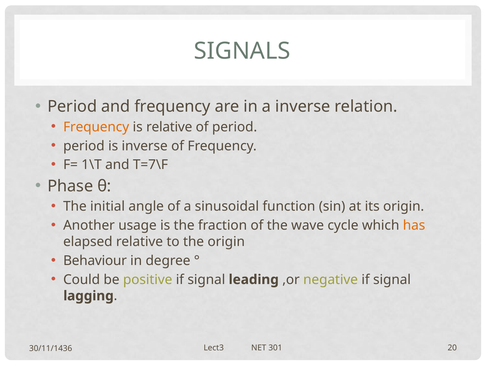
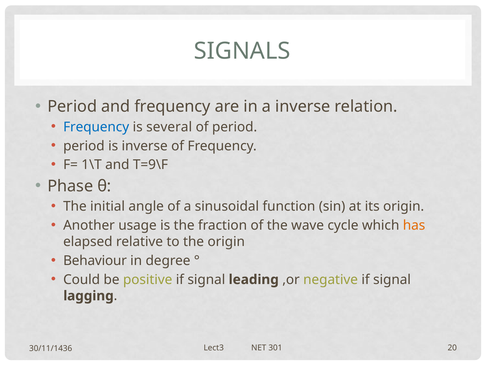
Frequency colour: orange -> blue (96, 127)
is relative: relative -> several (169, 127)
T=7\F: T=7\F -> T=9\F (150, 165)
